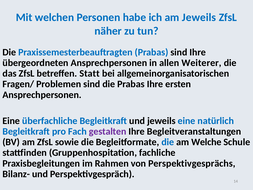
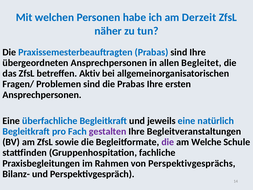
am Jeweils: Jeweils -> Derzeit (199, 17)
Weiterer: Weiterer -> Begleitet (201, 63)
Statt: Statt -> Aktiv (90, 73)
die colour: blue -> purple (168, 142)
